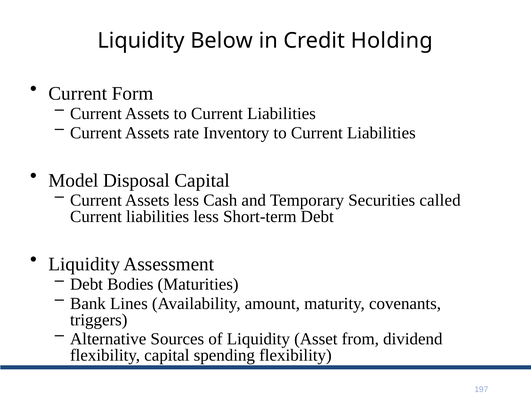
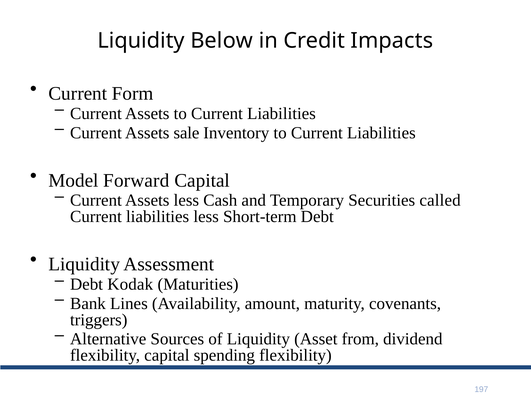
Holding: Holding -> Impacts (392, 41)
rate: rate -> sale (186, 133)
Disposal: Disposal -> Forward (136, 180)
Bodies: Bodies -> Kodak (130, 284)
